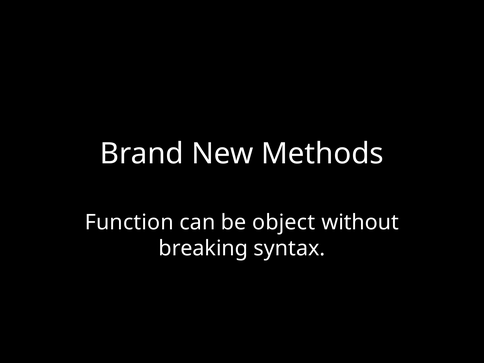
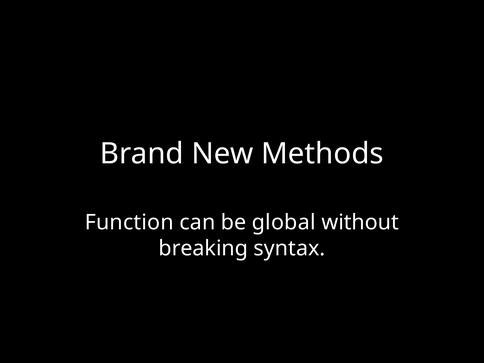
object: object -> global (284, 223)
